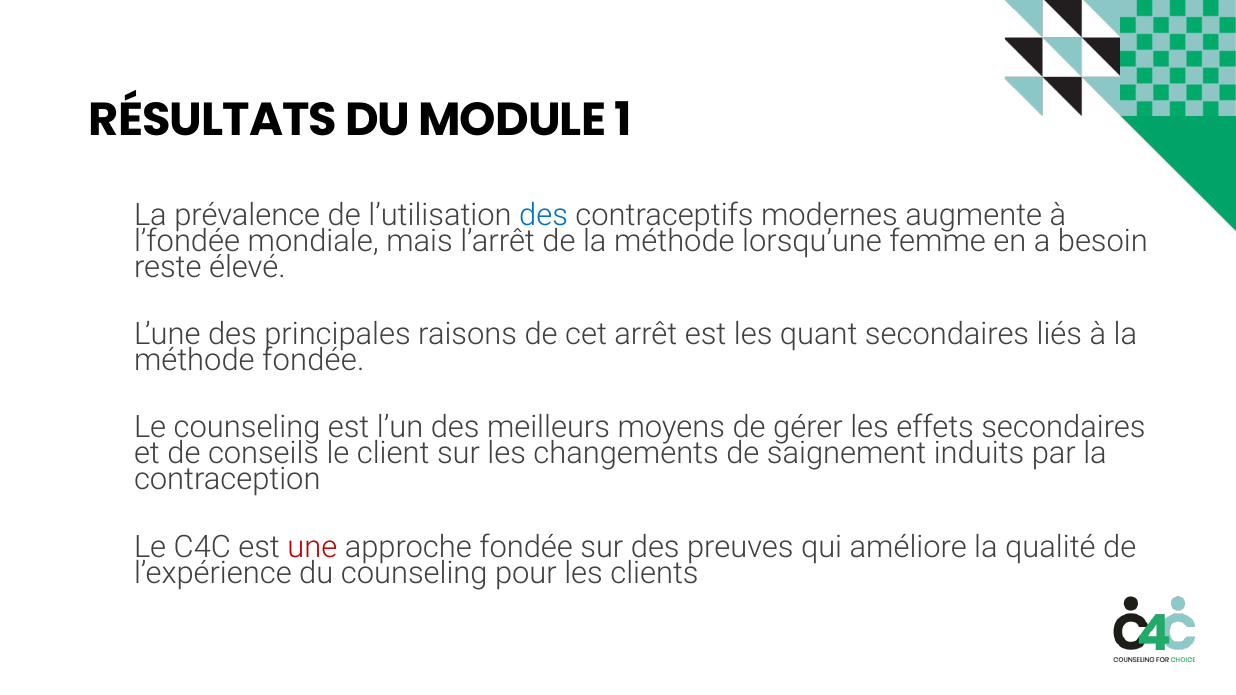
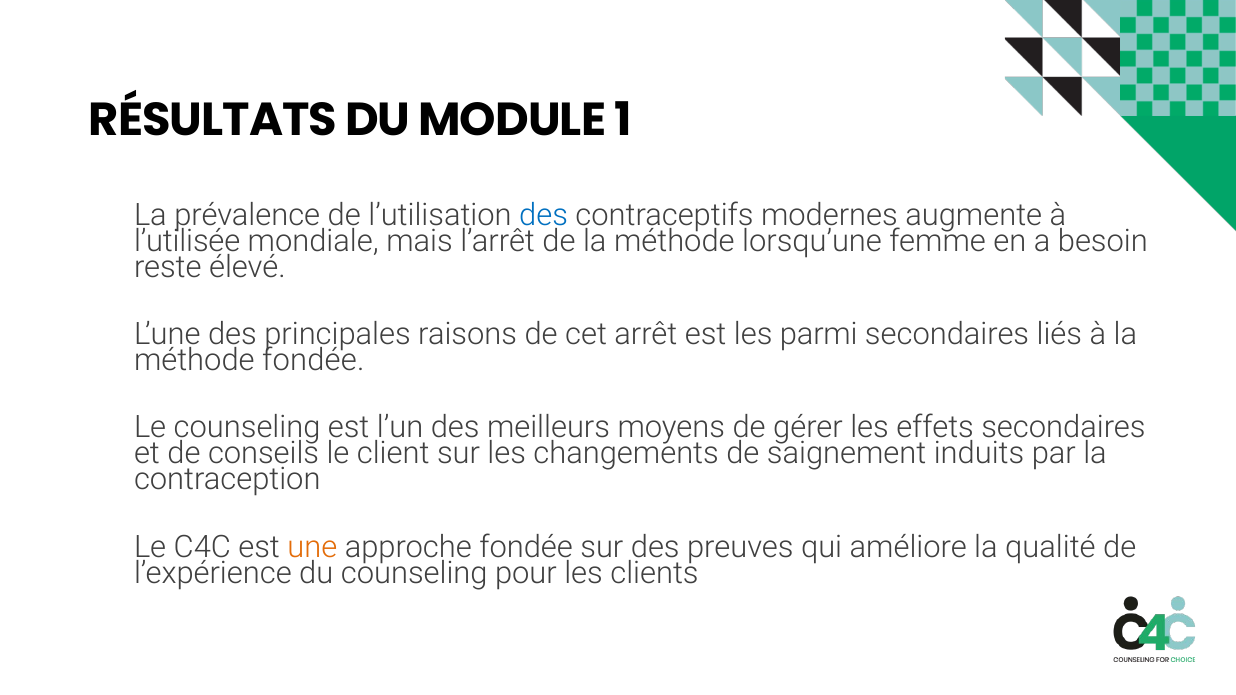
l’fondée: l’fondée -> l’utilisée (187, 241)
quant: quant -> parmi (819, 335)
une colour: red -> orange (312, 547)
